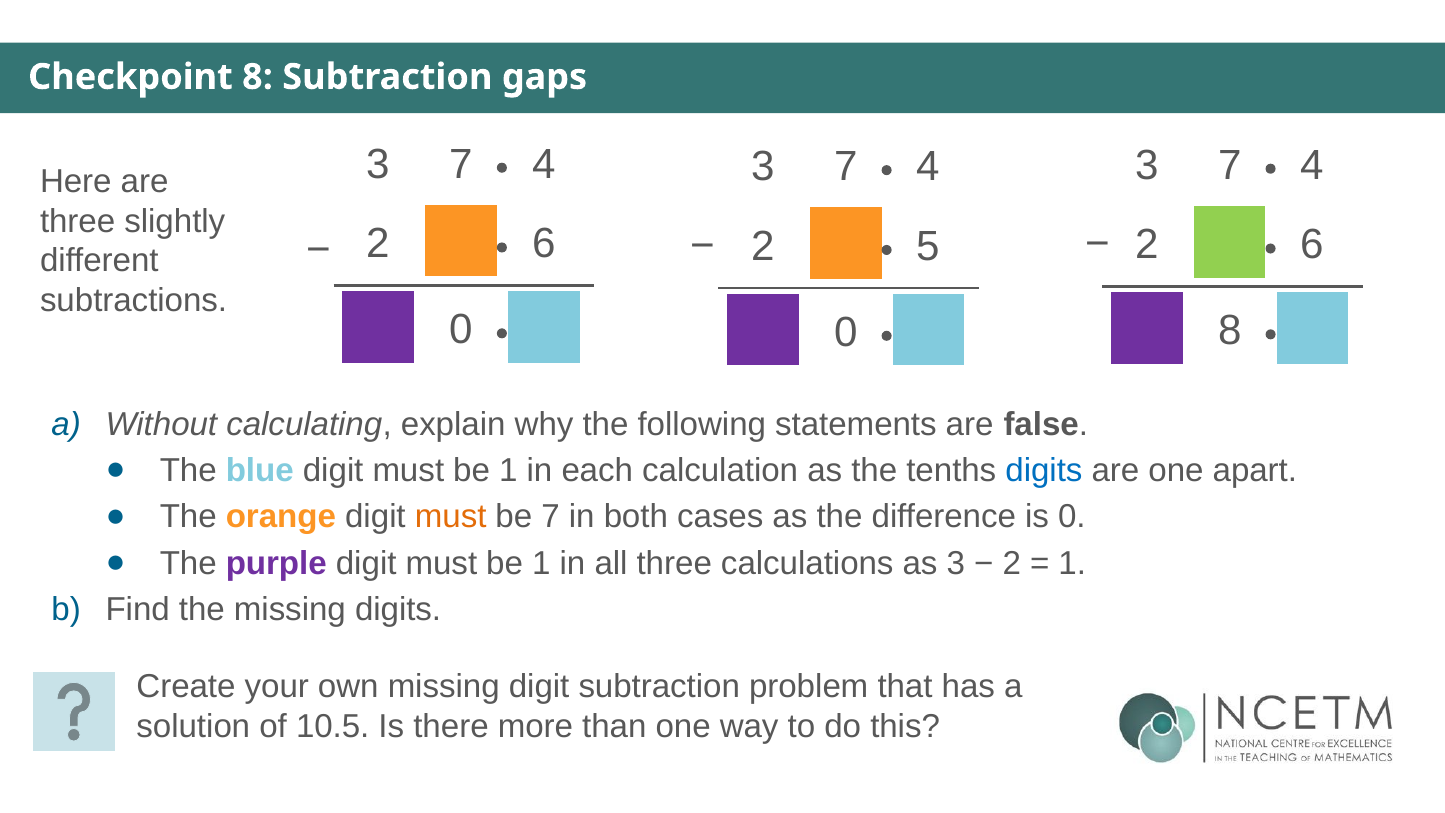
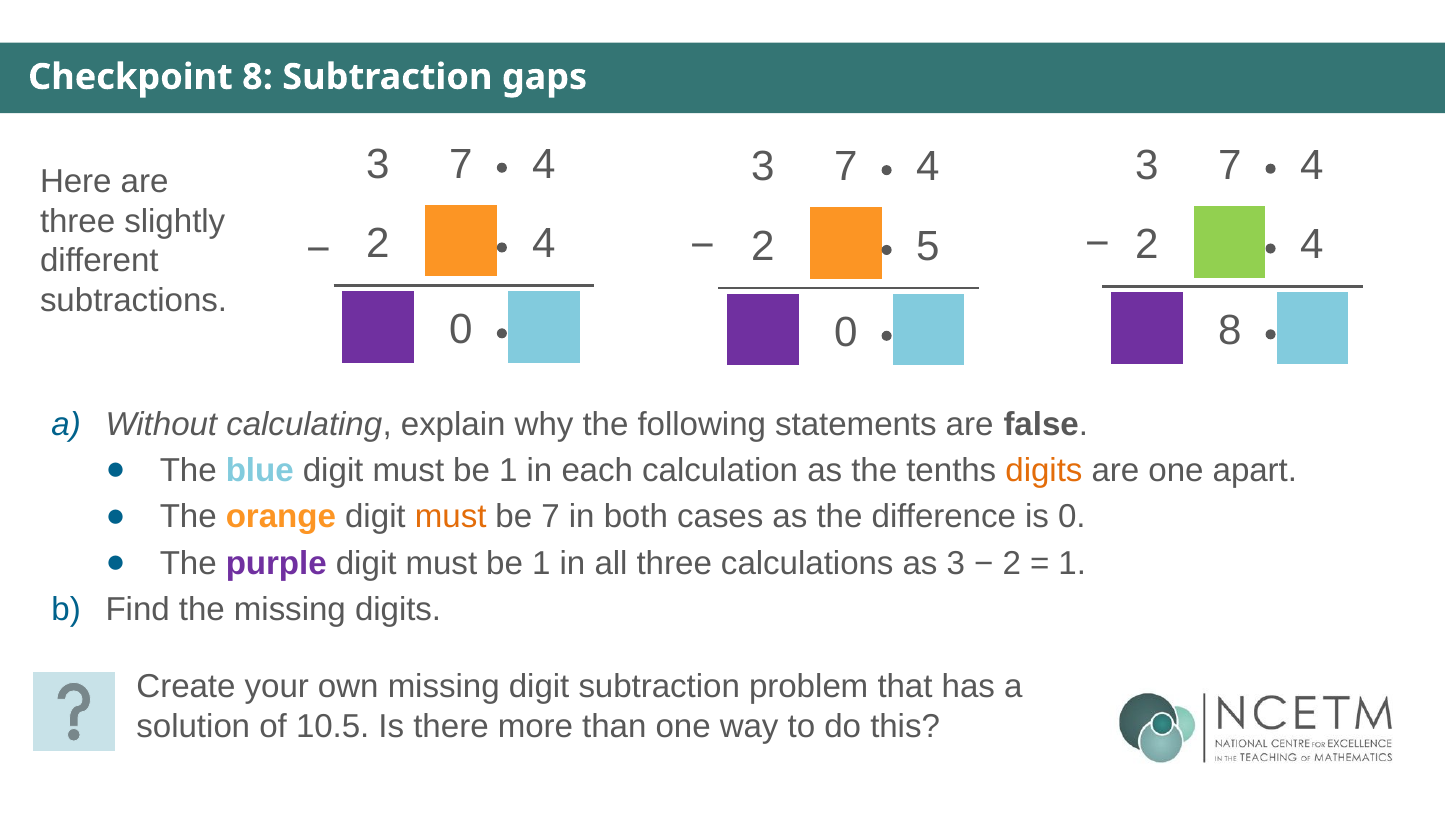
6: 6 -> 4 (544, 244)
6: 6 -> 4 (1313, 245)
digits colour: blue -> orange (1044, 471)
